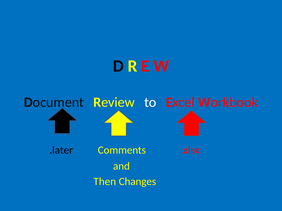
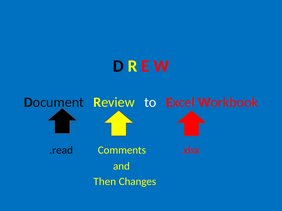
.later: .later -> .read (61, 151)
